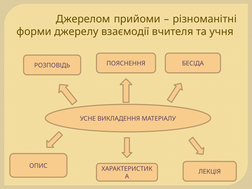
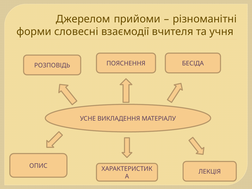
джерелу: джерелу -> словесні (76, 32)
